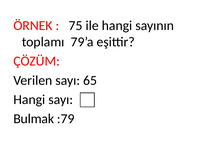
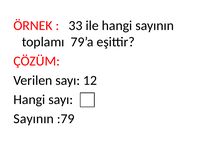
75: 75 -> 33 (76, 26)
65: 65 -> 12 (90, 80)
Bulmak: Bulmak -> Sayının (34, 119)
